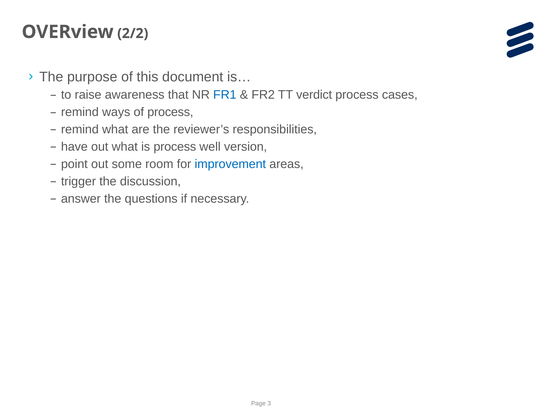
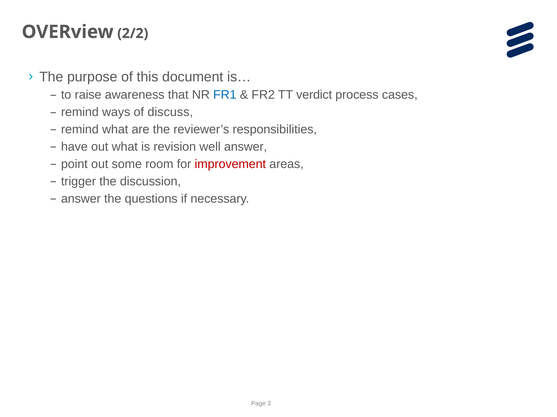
of process: process -> discuss (170, 112)
is process: process -> revision (175, 147)
well version: version -> answer (246, 147)
improvement colour: blue -> red (230, 164)
